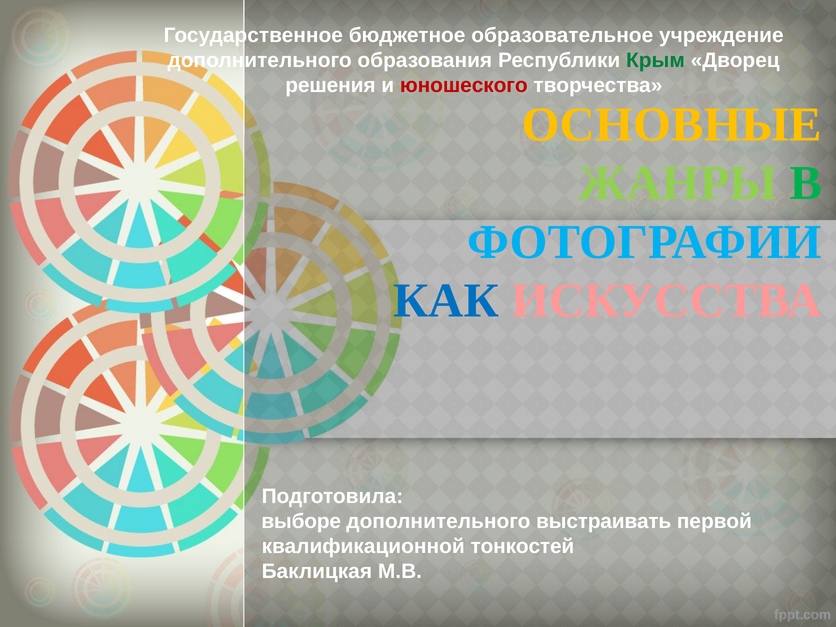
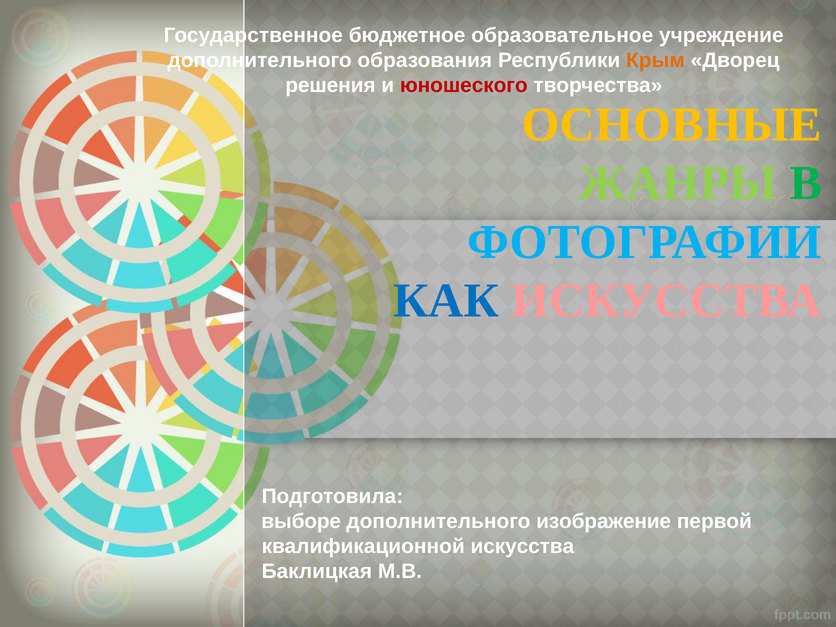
Крым colour: green -> orange (655, 60)
выстраивать: выстраивать -> изображение (604, 521)
квалификационной тонкостей: тонкостей -> искусства (522, 546)
